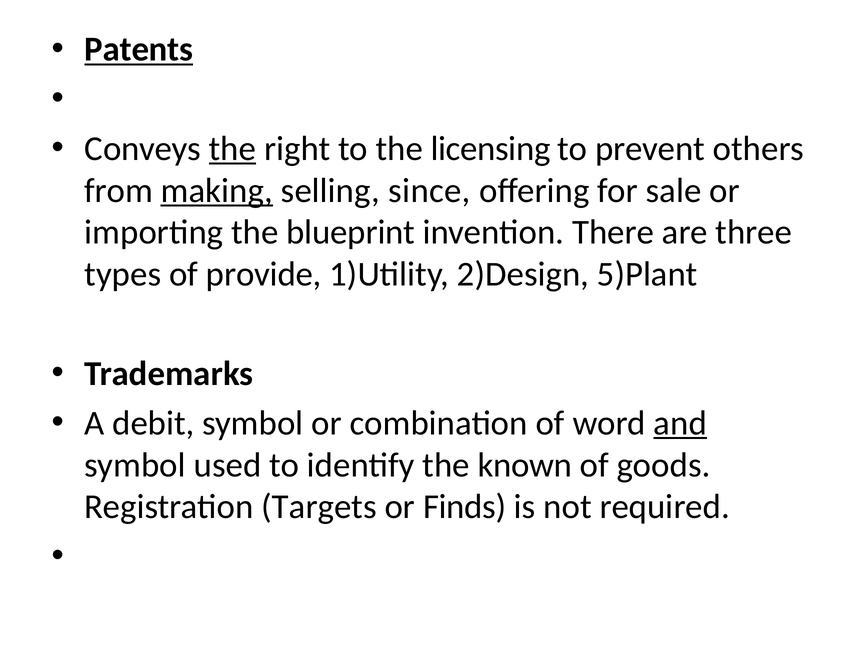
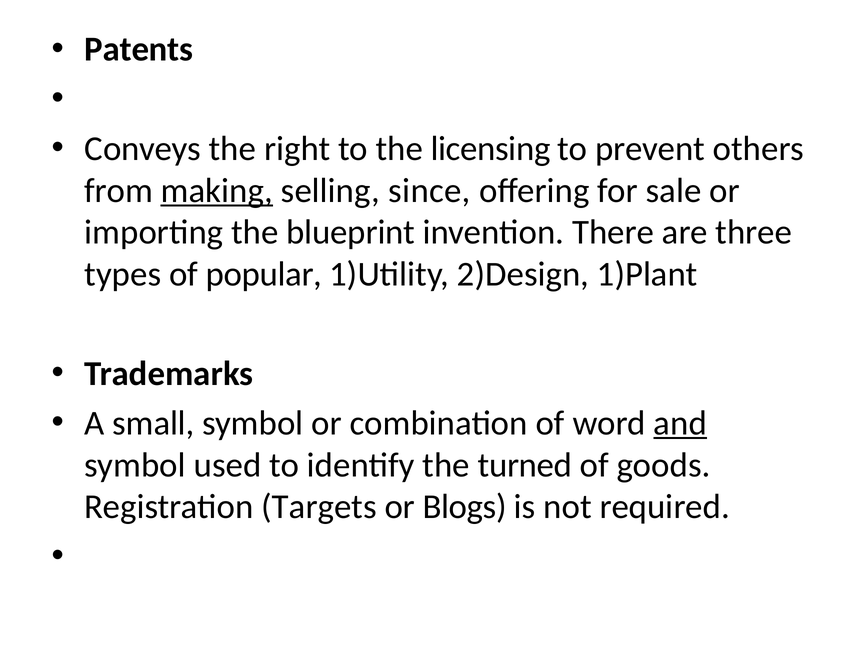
Patents underline: present -> none (139, 49)
the underline: present -> none (232, 148)
provide: provide -> popular (264, 274)
5)Plant: 5)Plant -> 1)Plant (647, 274)
debit: debit -> small (153, 423)
known: known -> turned (525, 465)
Finds: Finds -> Blogs (465, 507)
